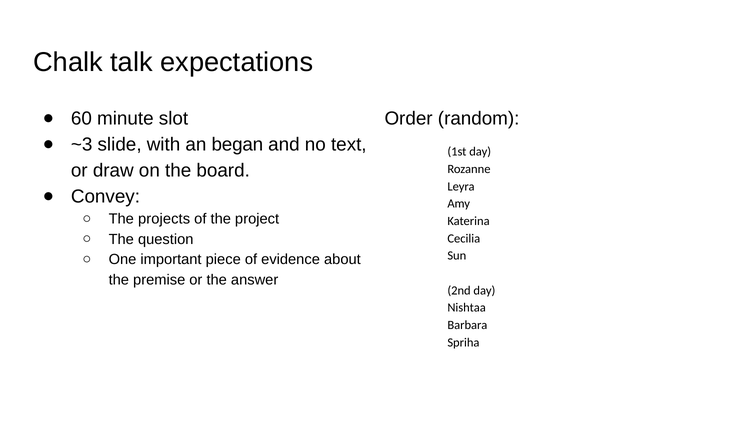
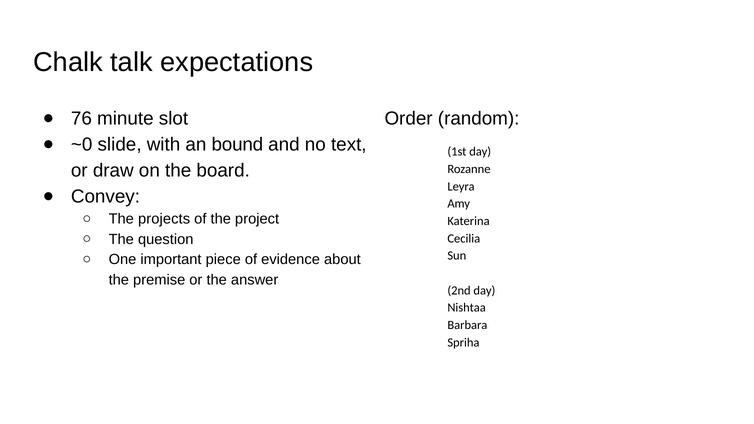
60: 60 -> 76 (81, 119)
~3: ~3 -> ~0 (82, 145)
began: began -> bound (237, 145)
